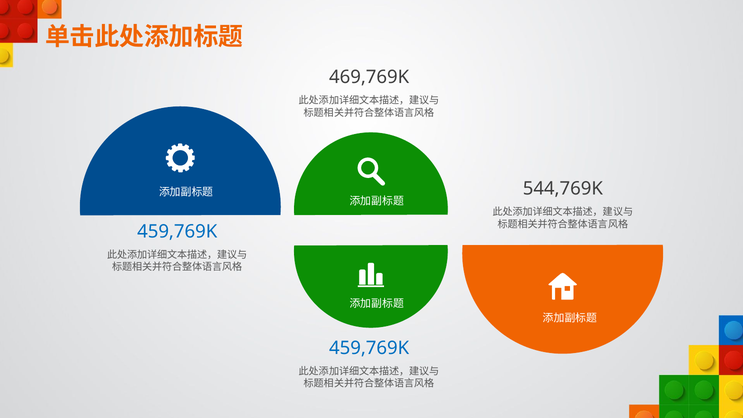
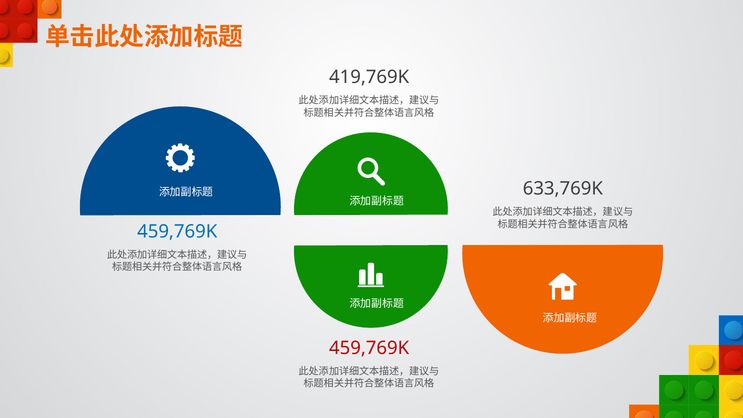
469,769K: 469,769K -> 419,769K (369, 77)
544,769K: 544,769K -> 633,769K (563, 189)
459,769K colour: blue -> red (369, 348)
